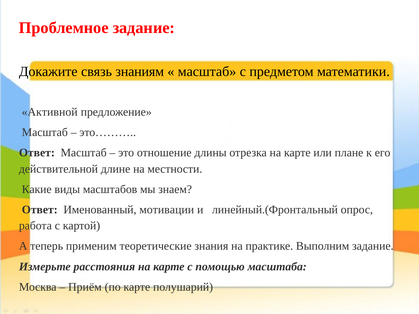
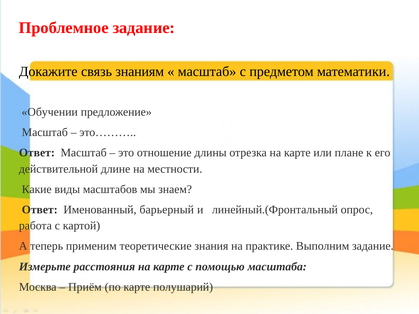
Активной: Активной -> Обучении (50, 112)
мотивации: мотивации -> барьерный (167, 210)
